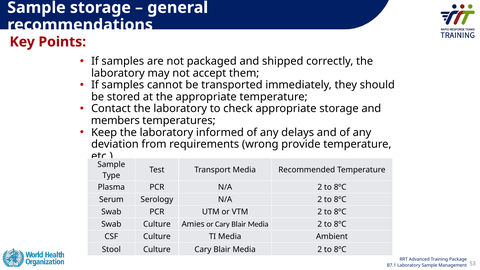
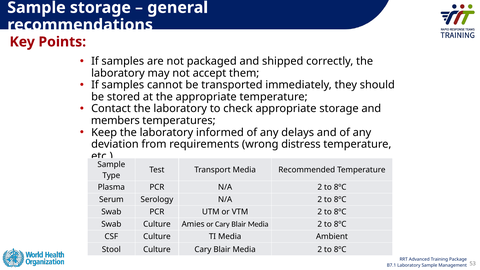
provide: provide -> distress (301, 144)
